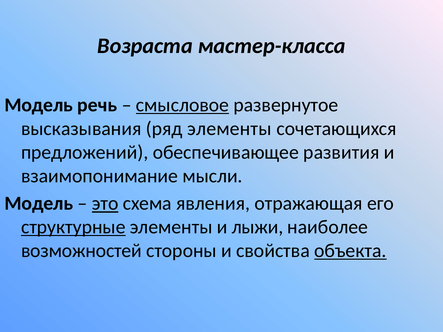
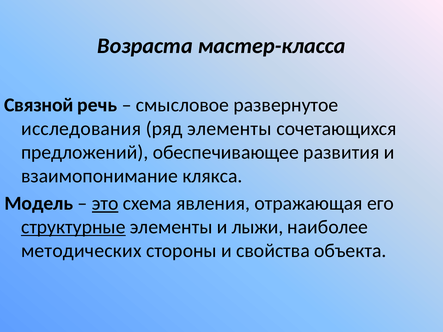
Модель: Модель -> Связной (39, 105)
смысловое underline: present -> none (183, 105)
высказывания: высказывания -> исследования (81, 129)
мысли: мысли -> клякса (213, 176)
возможностей: возможностей -> методических (81, 251)
объекта underline: present -> none (350, 251)
